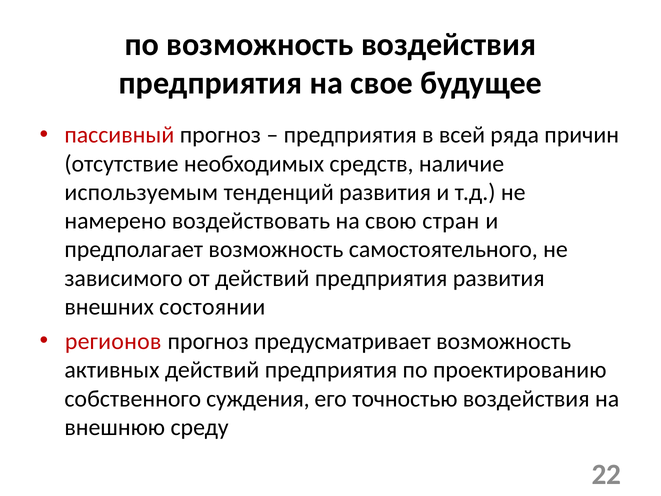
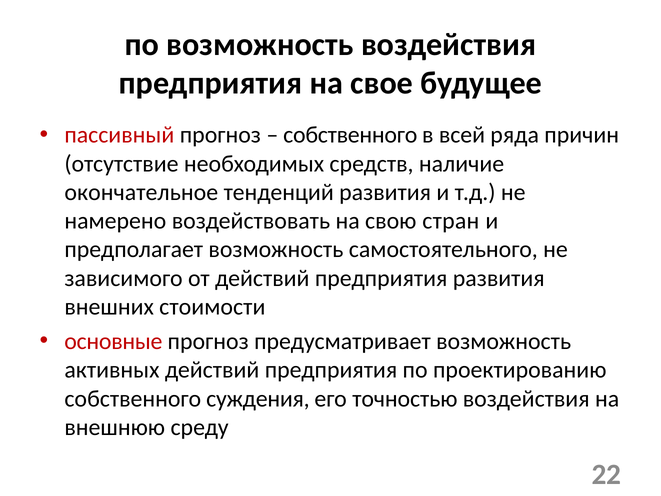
предприятия: предприятия -> собственного (350, 135)
используемым: используемым -> окончательное (141, 192)
состоянии: состоянии -> стоимости (212, 307)
регионов: регионов -> основные (113, 341)
